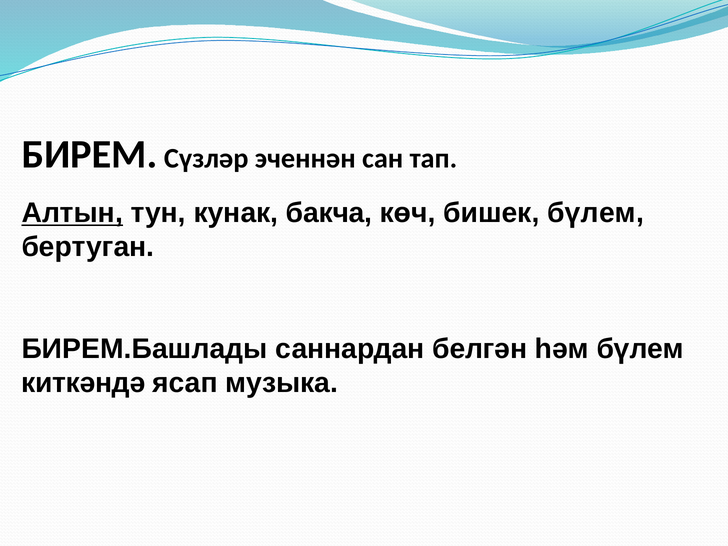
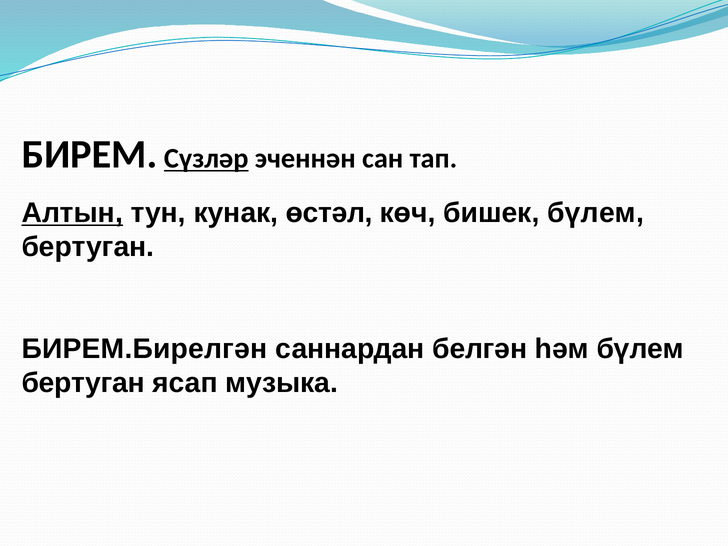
Сүзләр underline: none -> present (206, 159)
бакча: бакча -> өстәл (329, 213)
БИРЕМ.Башлады: БИРЕМ.Башлады -> БИРЕМ.Бирелгән (145, 349)
киткәндә: киткәндә -> бертуган (83, 383)
